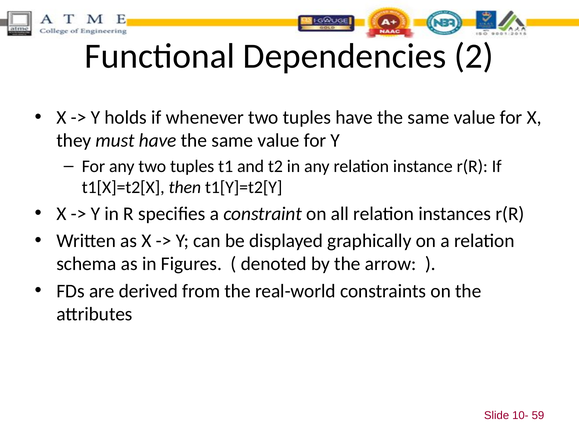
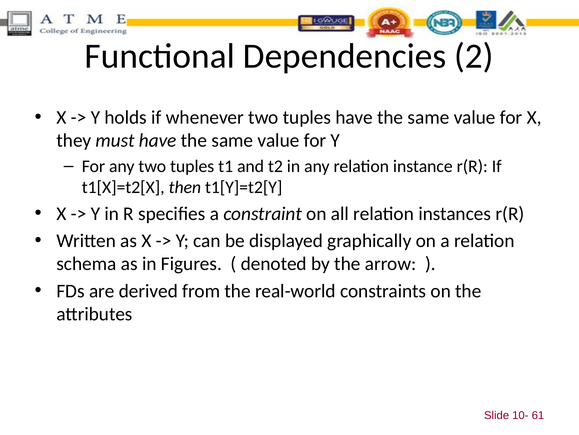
59: 59 -> 61 (538, 415)
